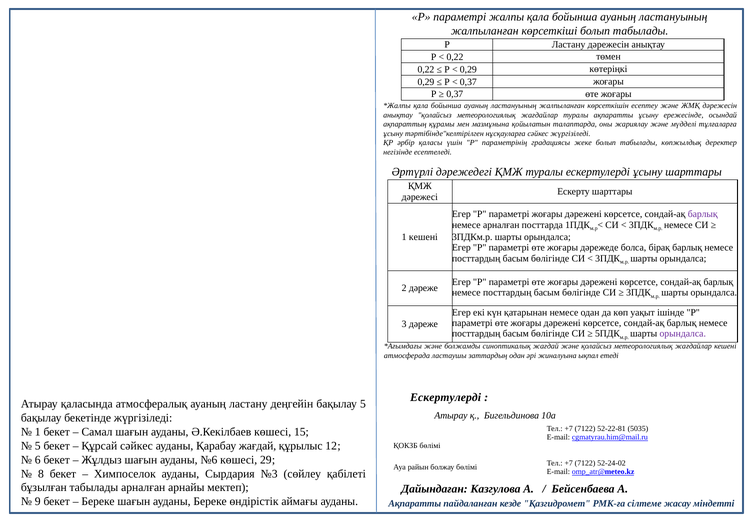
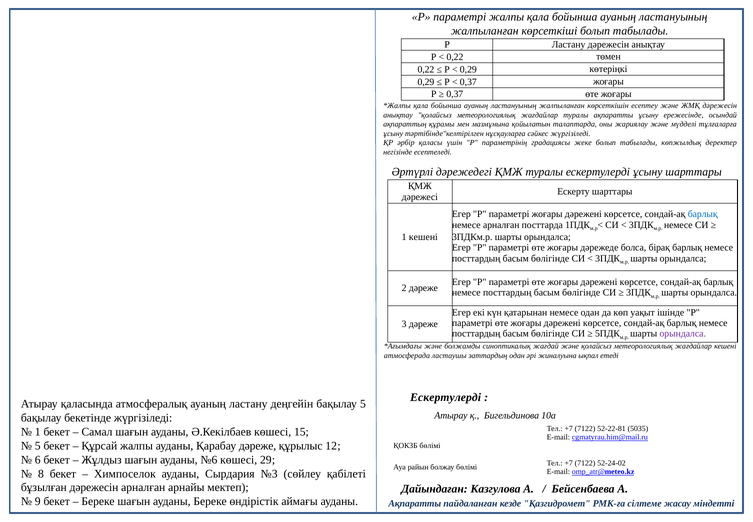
барлық colour: purple -> blue (703, 214)
Құрсай сәйкес: сәйкес -> жалпы (137, 445)
Қарабау жағдай: жағдай -> дәреже (258, 445)
бұзылған табылады: табылады -> дәрежесін (94, 487)
